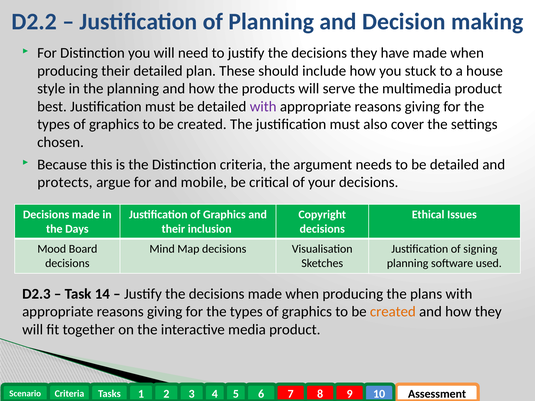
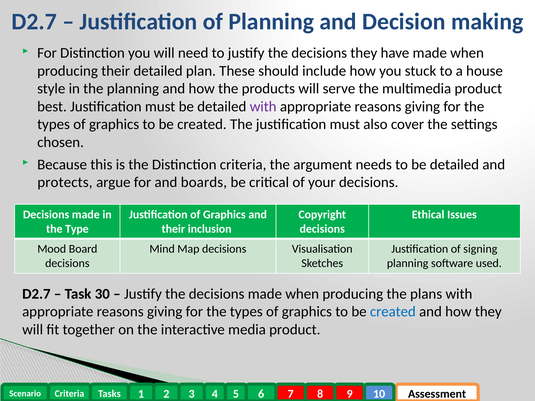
D2.2: D2.2 -> D2.7 (34, 22)
mobile: mobile -> boards (204, 182)
Days: Days -> Type (77, 229)
D2.3: D2.3 -> D2.7 (36, 294)
14: 14 -> 30 (102, 294)
created colour: orange -> blue (393, 312)
